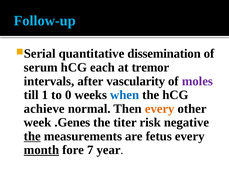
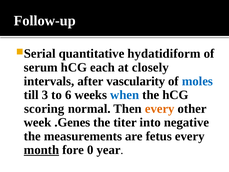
Follow-up colour: light blue -> white (45, 21)
dissemination: dissemination -> hydatidiform (164, 54)
tremor: tremor -> closely (150, 67)
moles colour: purple -> blue (197, 81)
1: 1 -> 3 (45, 95)
0: 0 -> 6 (68, 95)
achieve: achieve -> scoring (44, 108)
risk: risk -> into (150, 122)
the underline: present -> none (32, 136)
7: 7 -> 0 (90, 150)
